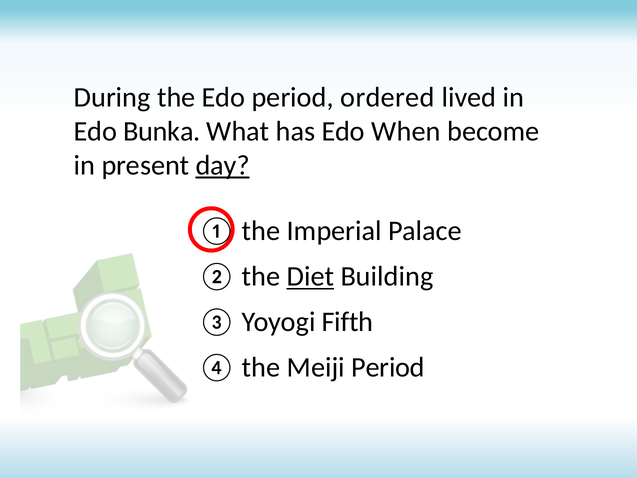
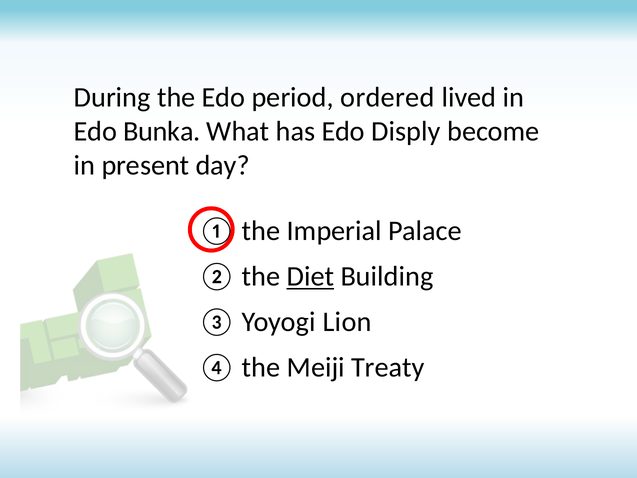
When: When -> Disply (406, 131)
day underline: present -> none (223, 165)
Fifth: Fifth -> Lion (347, 322)
Meiji Period: Period -> Treaty (388, 367)
